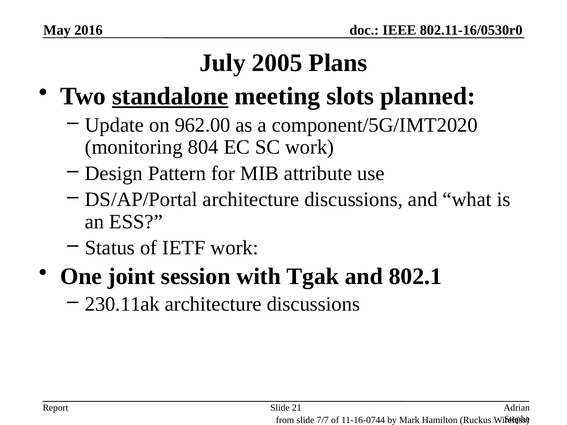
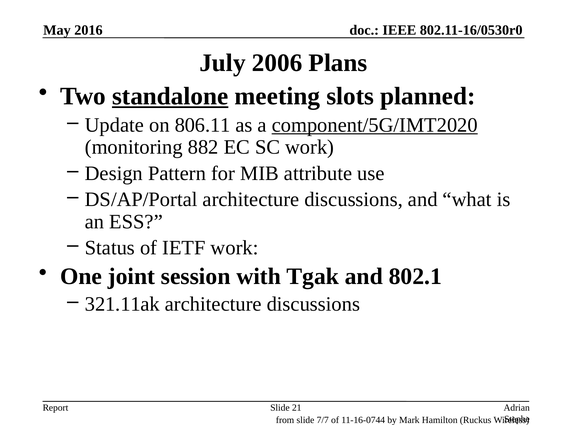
2005: 2005 -> 2006 (277, 63)
962.00: 962.00 -> 806.11 (203, 125)
component/5G/IMT2020 underline: none -> present (375, 125)
804: 804 -> 882 (203, 147)
230.11ak: 230.11ak -> 321.11ak (122, 304)
